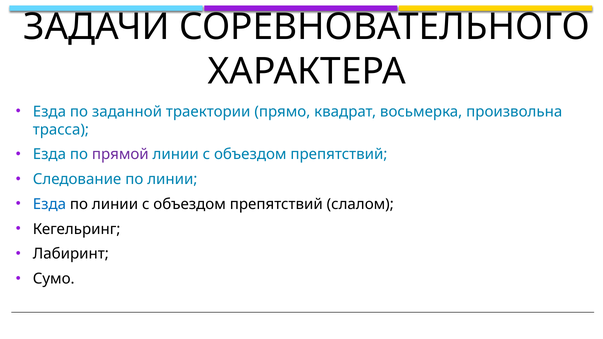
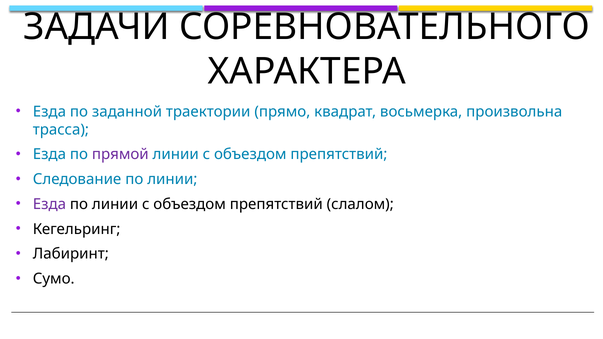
Езда colour: blue -> purple (49, 204)
